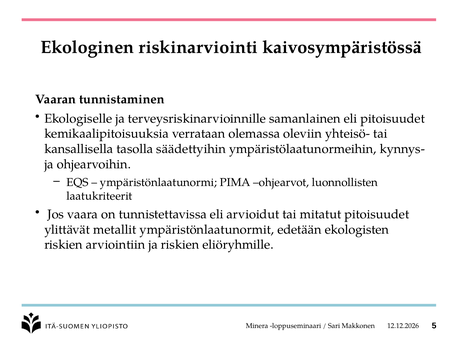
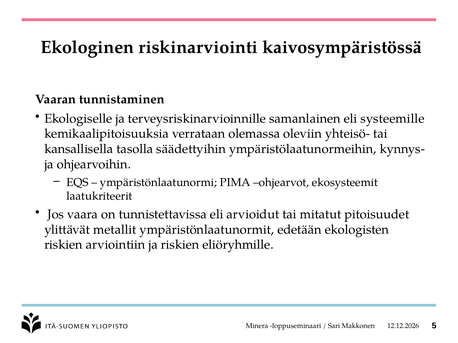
eli pitoisuudet: pitoisuudet -> systeemille (393, 119)
luonnollisten: luonnollisten -> ekosysteemit (345, 183)
